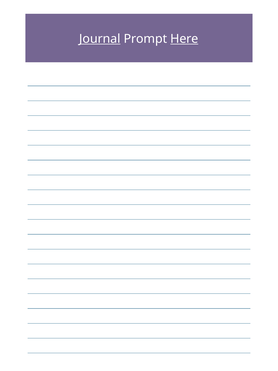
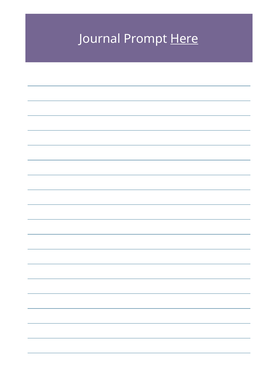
Journal underline: present -> none (100, 39)
